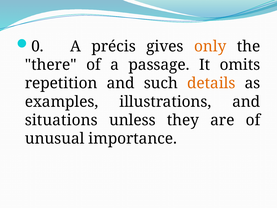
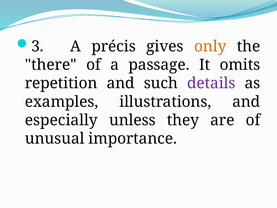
0: 0 -> 3 (37, 46)
details colour: orange -> purple (211, 83)
situations: situations -> especially (61, 120)
